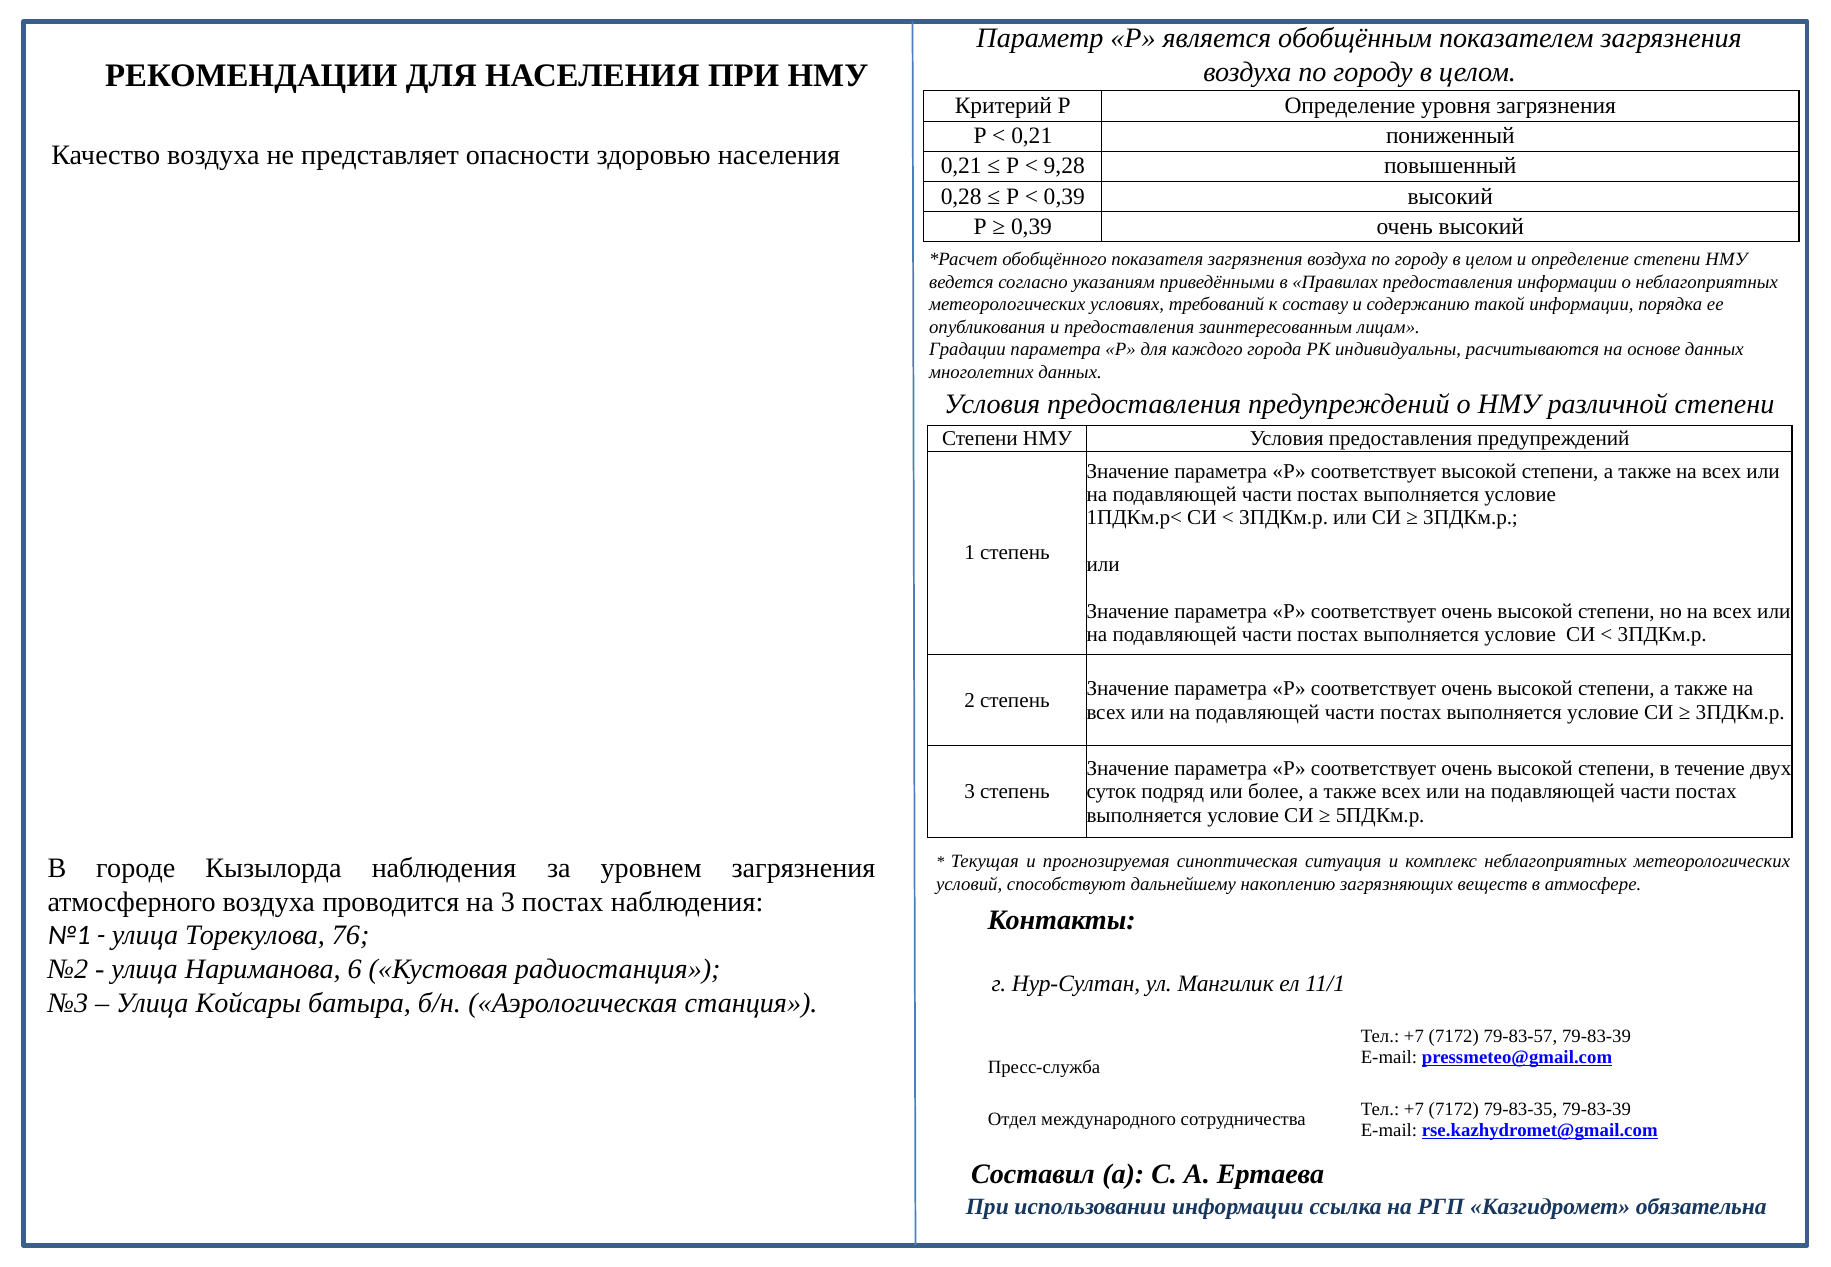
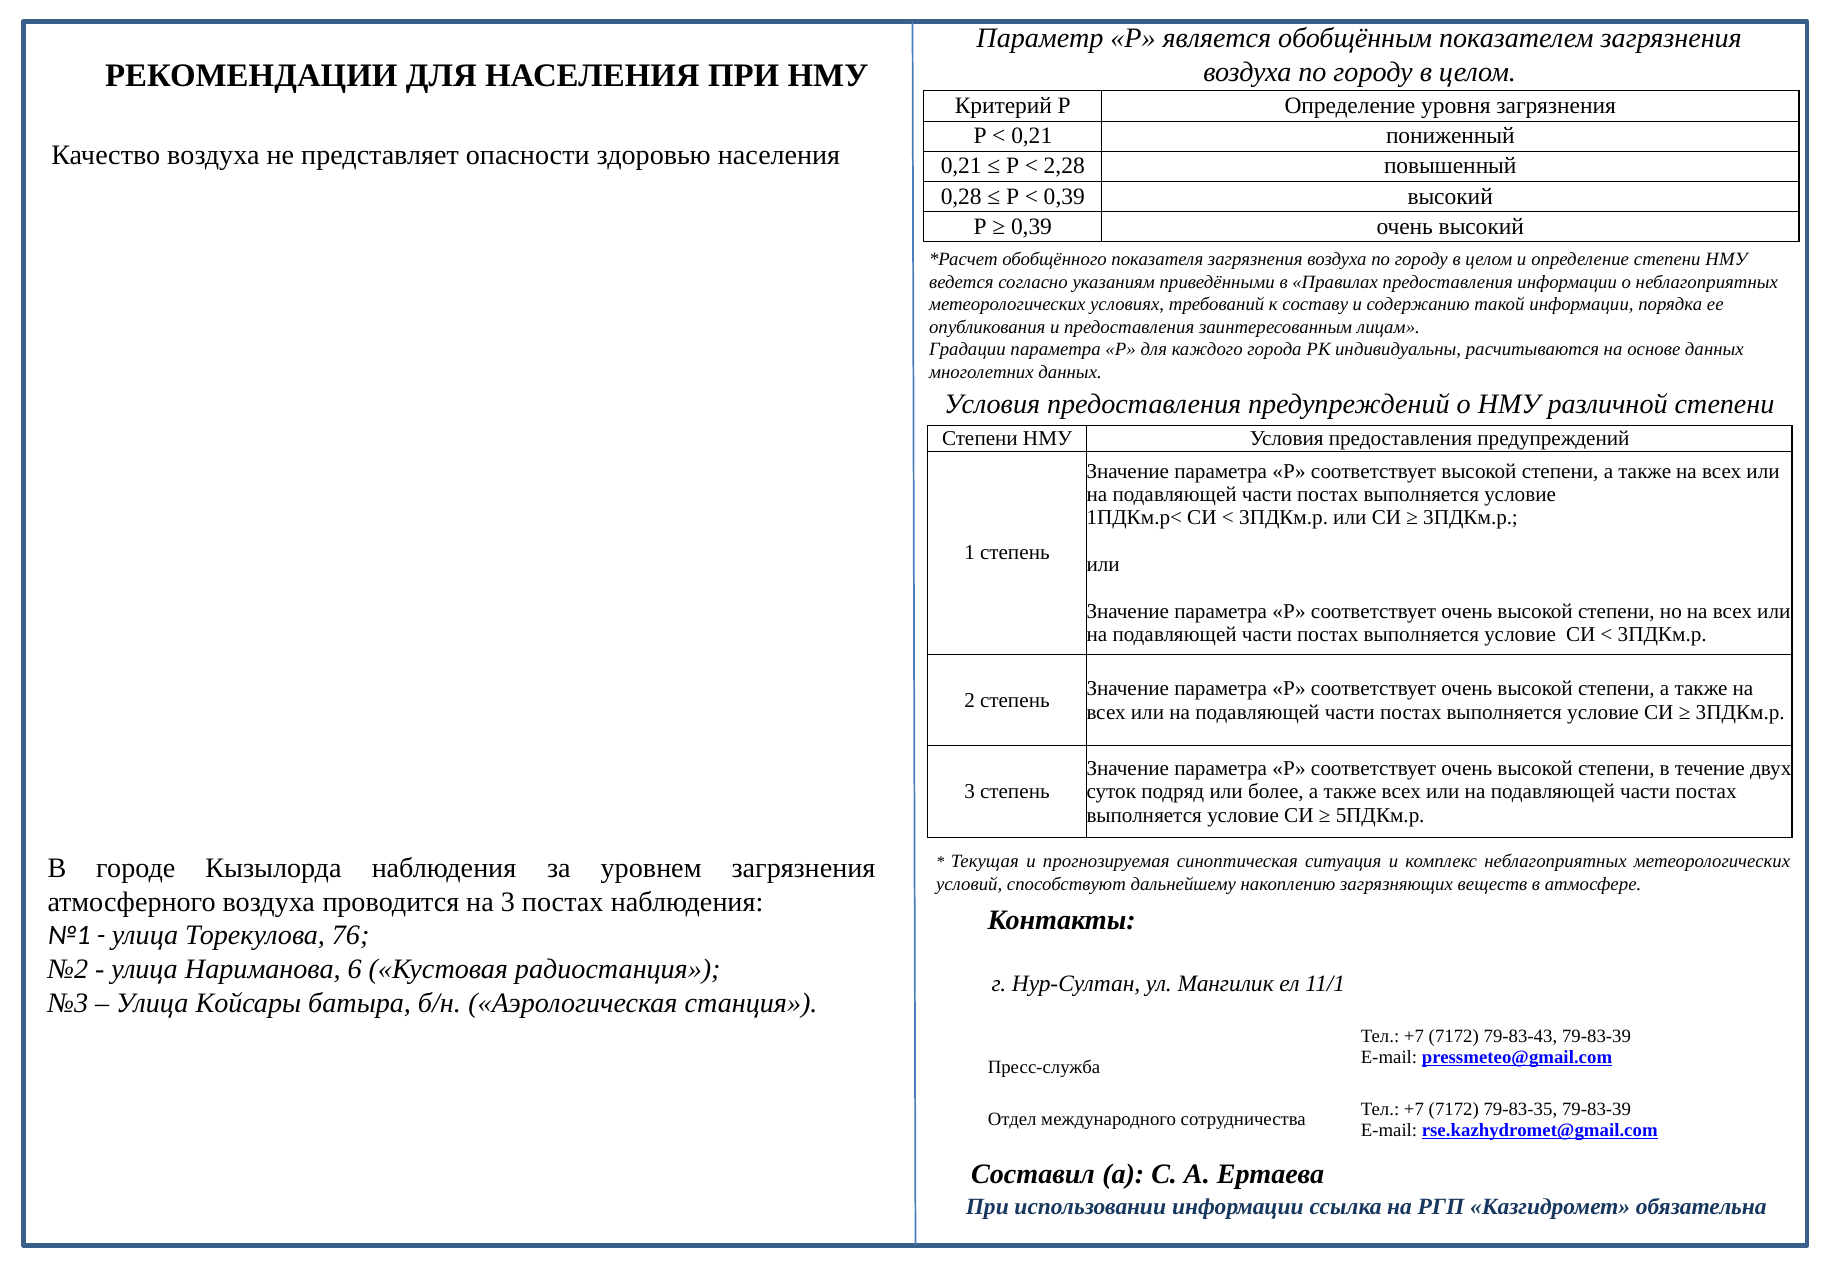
9,28: 9,28 -> 2,28 (1064, 166)
79-83-57: 79-83-57 -> 79-83-43 (1520, 1037)
